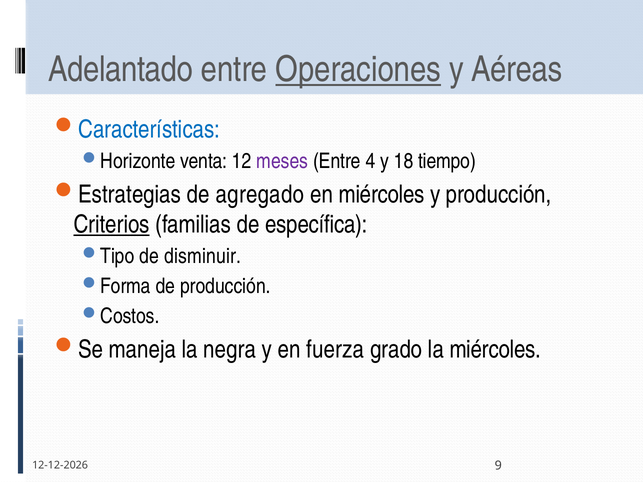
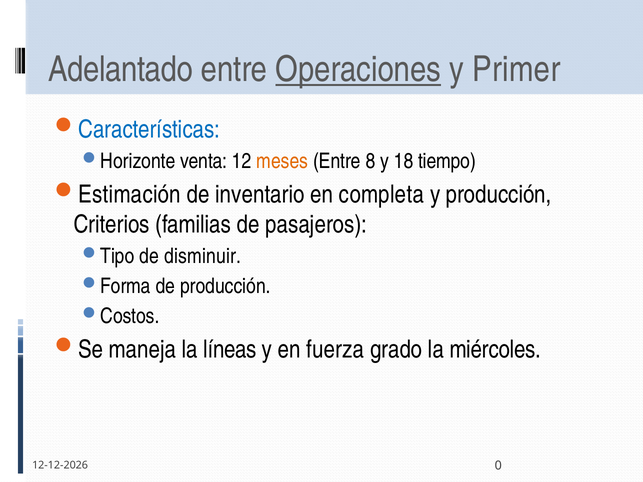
Aéreas: Aéreas -> Primer (516, 70)
meses colour: purple -> orange (282, 161)
4: 4 -> 8 (370, 161)
Estrategias: Estrategias -> Estimación (130, 194)
agregado: agregado -> inventario (260, 194)
en miércoles: miércoles -> completa (381, 194)
Criterios underline: present -> none (112, 224)
específica: específica -> pasajeros (316, 224)
negra: negra -> líneas (230, 350)
9: 9 -> 0 (498, 466)
